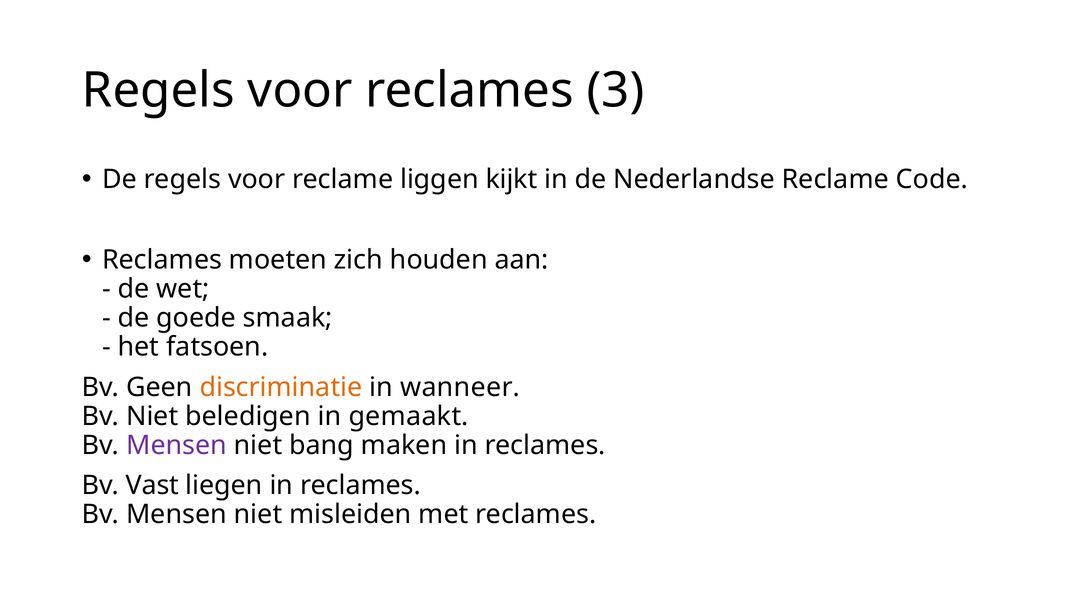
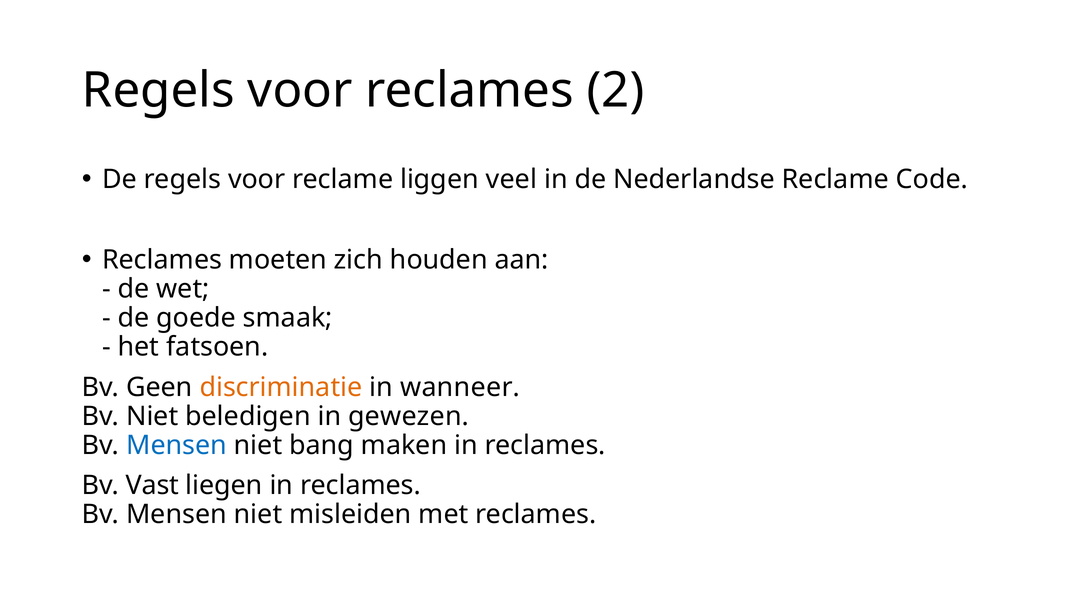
3: 3 -> 2 (615, 90)
kijkt: kijkt -> veel (511, 179)
gemaakt: gemaakt -> gewezen (409, 416)
Mensen colour: purple -> blue (177, 445)
